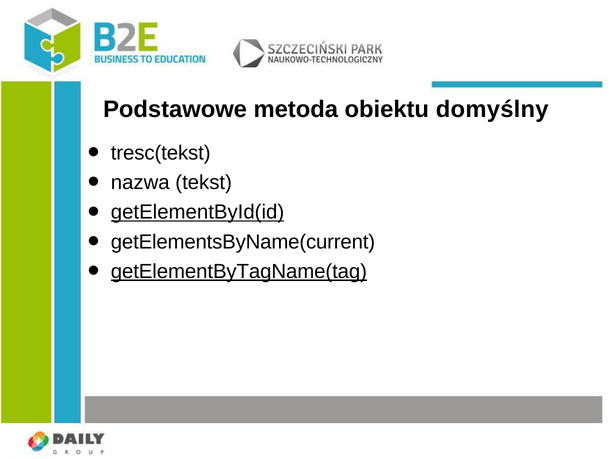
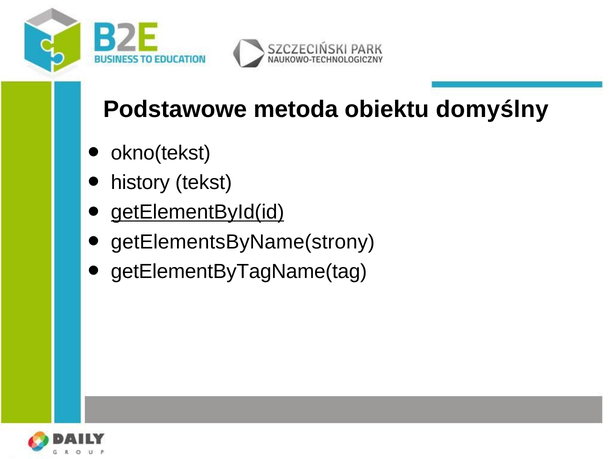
tresc(tekst: tresc(tekst -> okno(tekst (161, 153)
nazwa: nazwa -> history (140, 183)
getElementsByName(current: getElementsByName(current -> getElementsByName(strony (243, 242)
getElementByTagName(tag underline: present -> none (239, 271)
